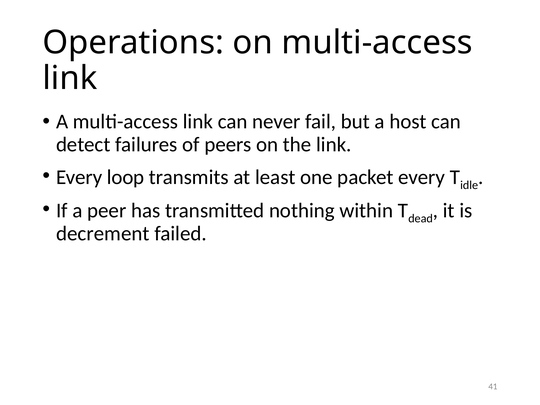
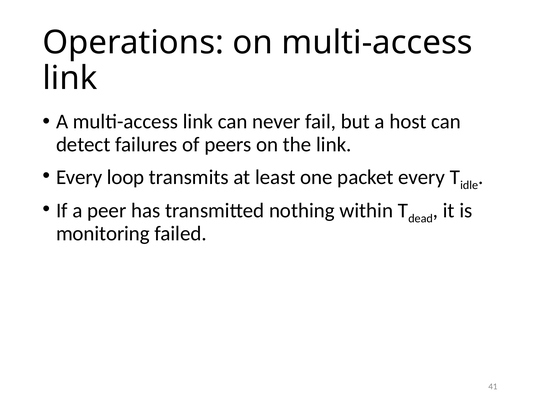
decrement: decrement -> monitoring (103, 234)
